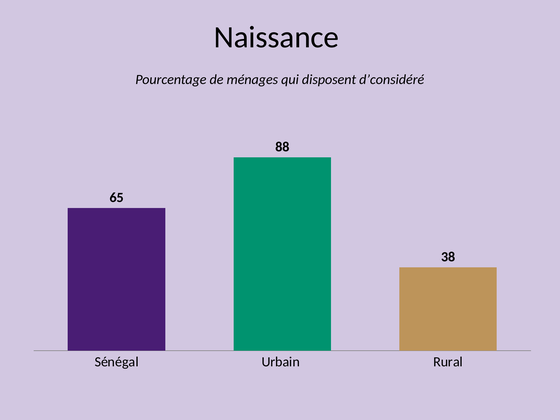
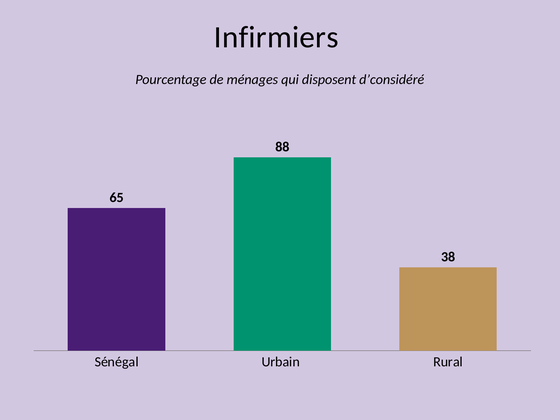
Naissance: Naissance -> Infirmiers (276, 37)
